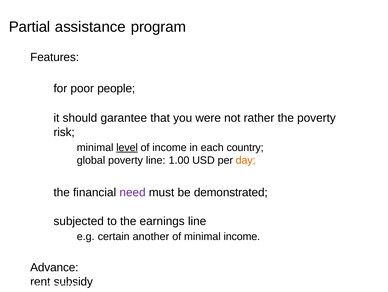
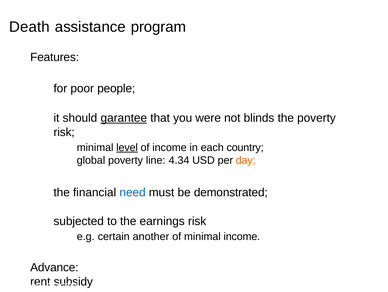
Partial: Partial -> Death (29, 27)
garantee underline: none -> present (124, 118)
rather: rather -> blinds (259, 118)
1.00: 1.00 -> 4.34 (179, 160)
need colour: purple -> blue (133, 192)
earnings line: line -> risk (197, 221)
